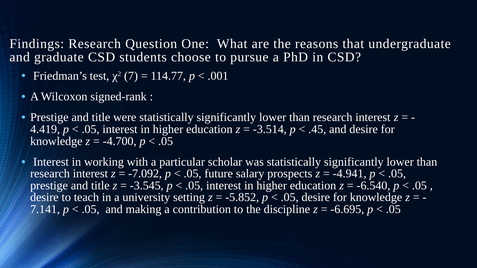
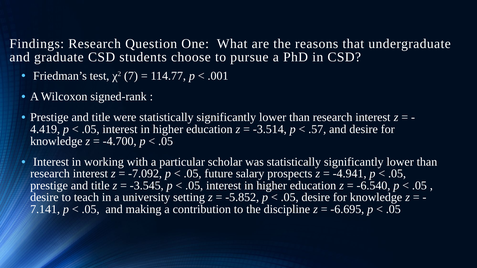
.45: .45 -> .57 (317, 129)
